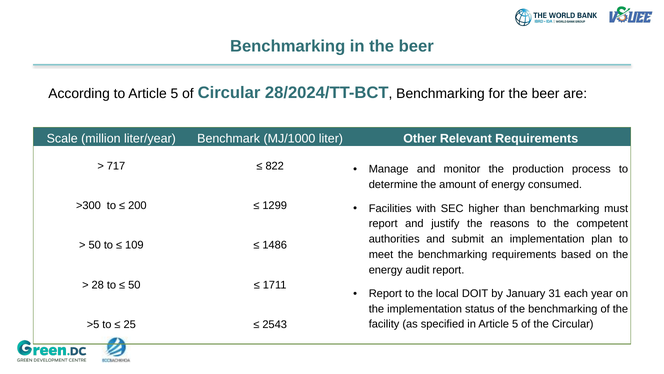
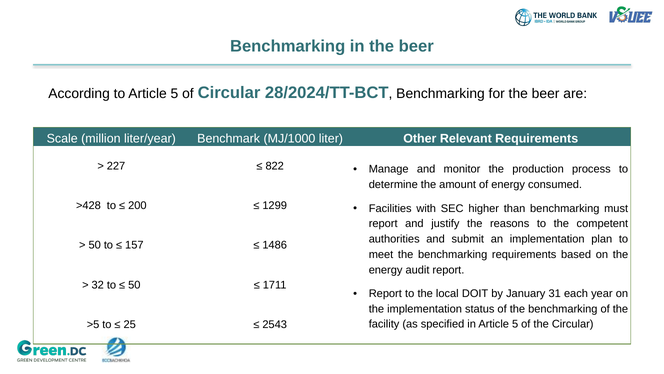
717: 717 -> 227 (116, 166)
>300: >300 -> >428 (88, 205)
109: 109 -> 157 (134, 245)
28: 28 -> 32 (98, 284)
